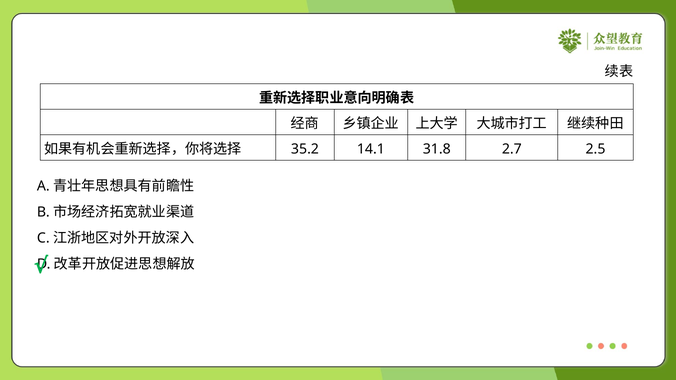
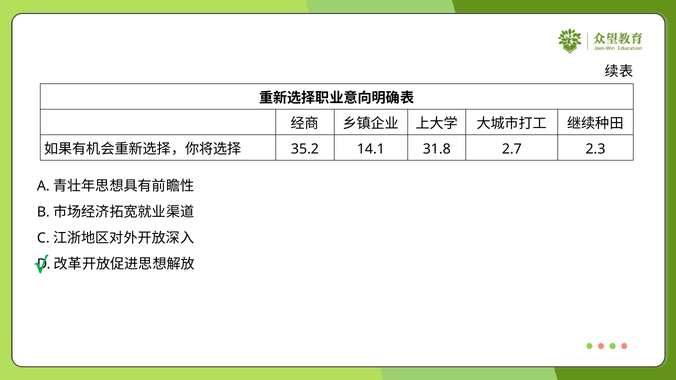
2.5: 2.5 -> 2.3 (595, 149)
